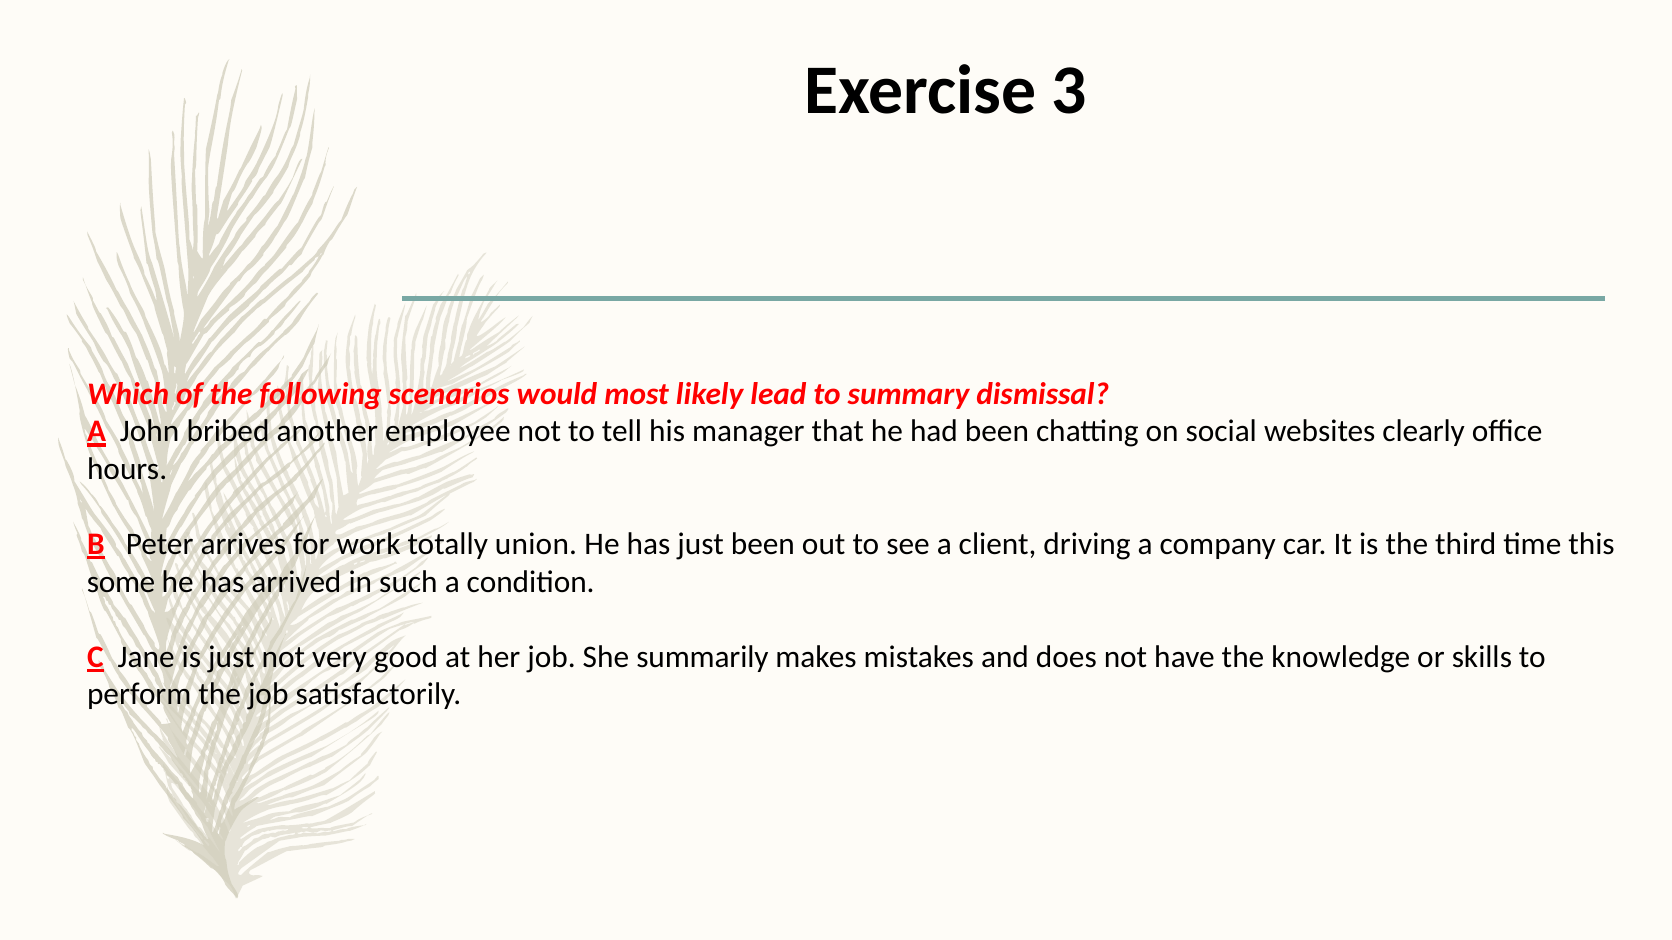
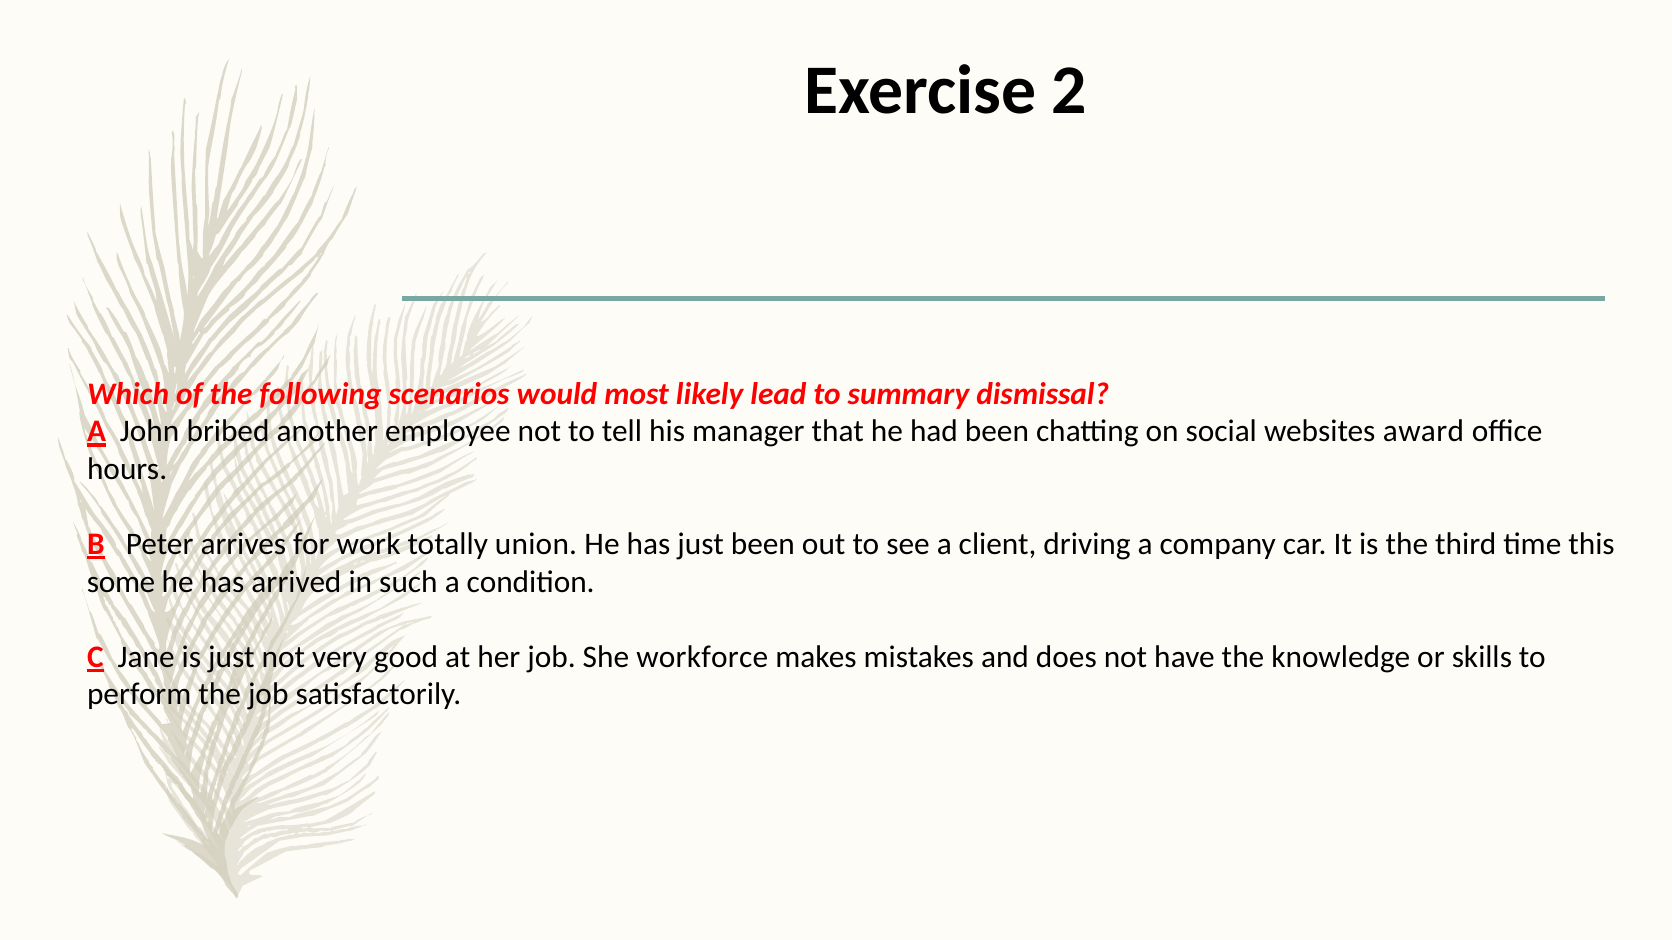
3: 3 -> 2 (1070, 90)
clearly: clearly -> award (1423, 432)
summarily: summarily -> workforce (702, 657)
